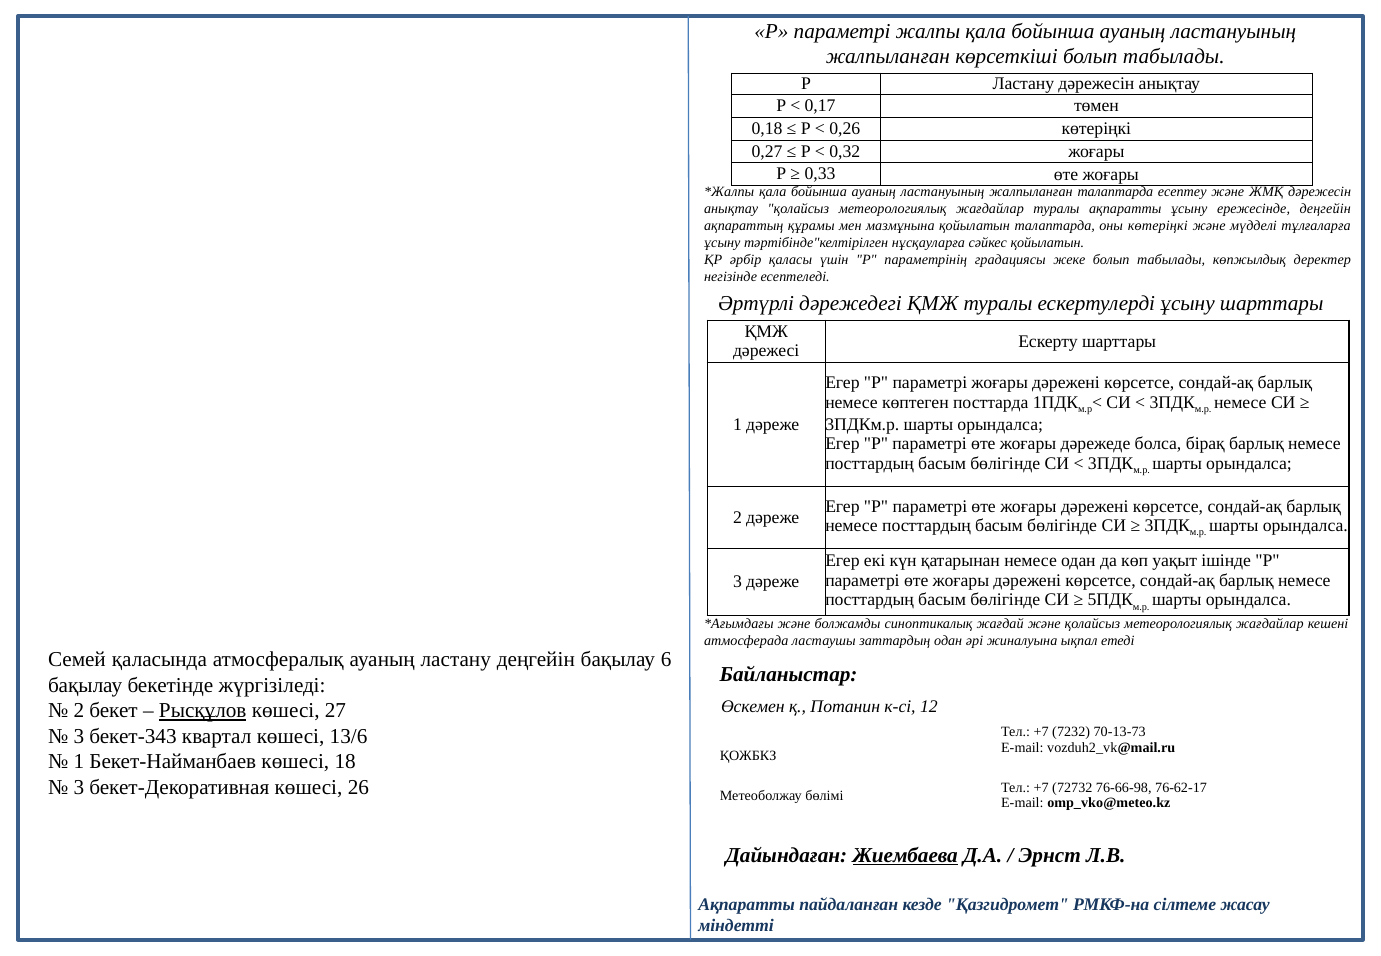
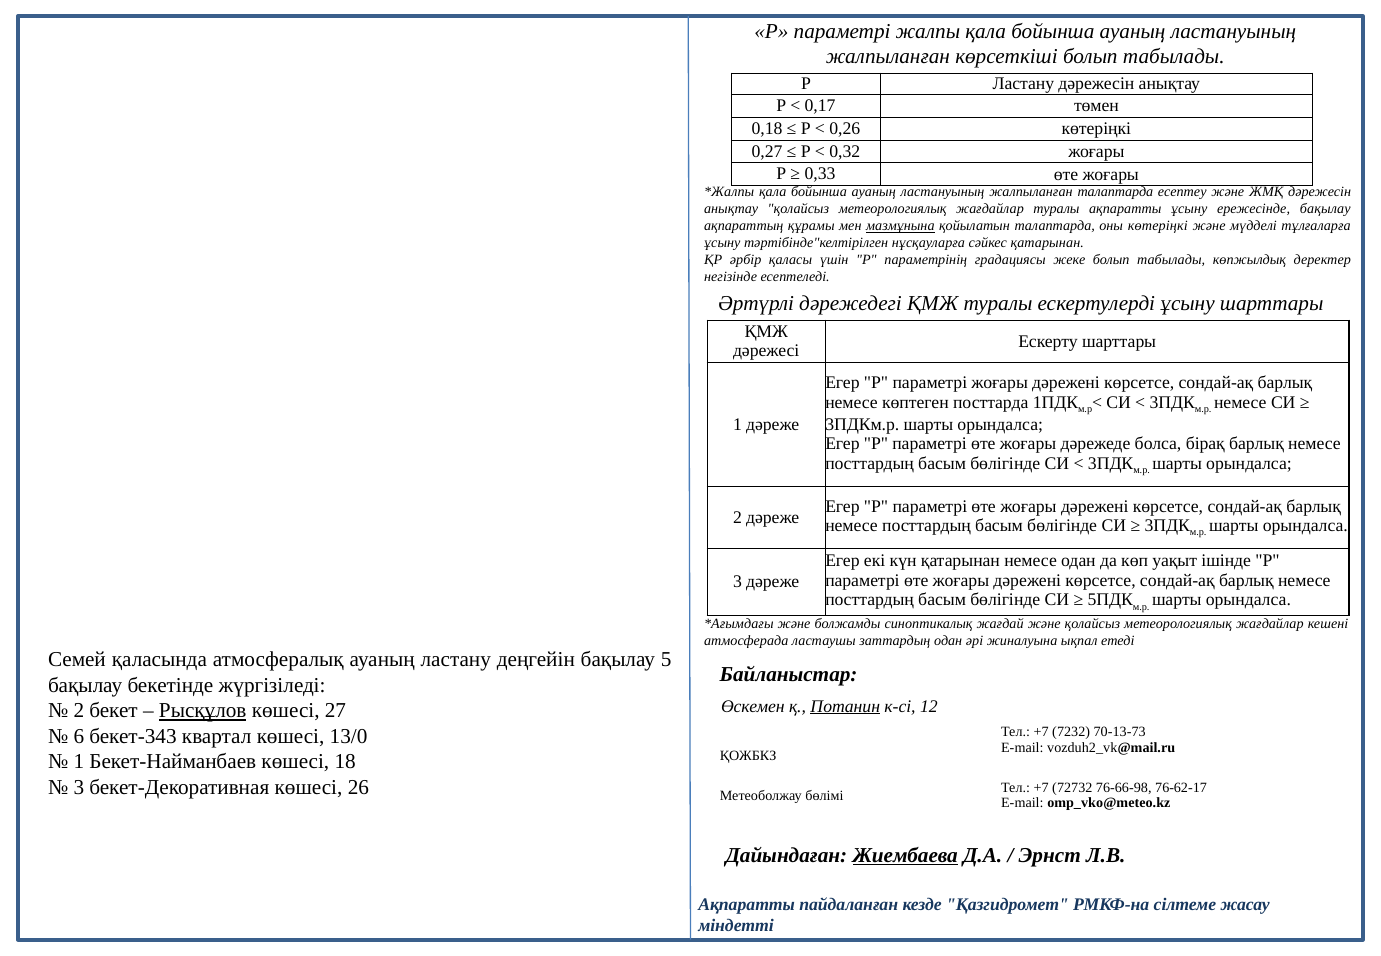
ережесінде деңгейін: деңгейін -> бақылау (1325, 209)
мазмұнына underline: none -> present (900, 226)
сәйкес қойылатын: қойылатын -> қатарынан (1047, 243)
6: 6 -> 5 (666, 660)
Потанин underline: none -> present (845, 706)
3: 3 -> 6 (79, 736)
13/6: 13/6 -> 13/0 (349, 736)
